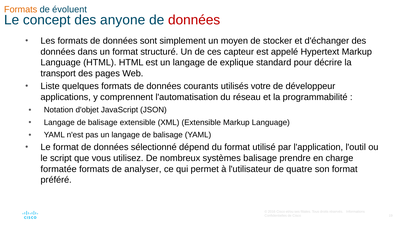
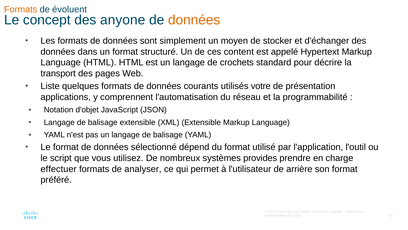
données colour: red -> orange (194, 20)
capteur: capteur -> content (239, 52)
explique: explique -> crochets (237, 63)
développeur: développeur -> présentation (310, 86)
systèmes balisage: balisage -> provides (260, 158)
formatée: formatée -> effectuer (59, 169)
quatre: quatre -> arrière (299, 169)
